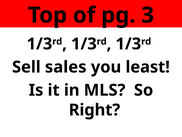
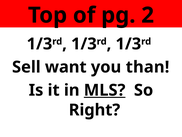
3: 3 -> 2 (148, 15)
sales: sales -> want (66, 67)
least: least -> than (148, 67)
MLS underline: none -> present (105, 90)
